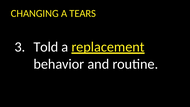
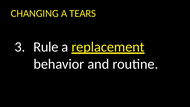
Told: Told -> Rule (46, 47)
